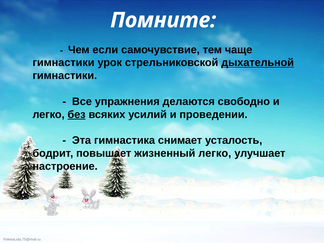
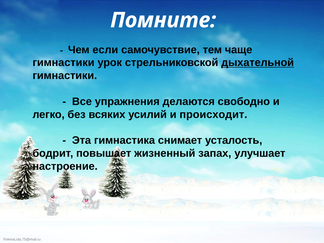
без underline: present -> none (77, 114)
проведении: проведении -> происходит (213, 114)
жизненный легко: легко -> запах (215, 153)
